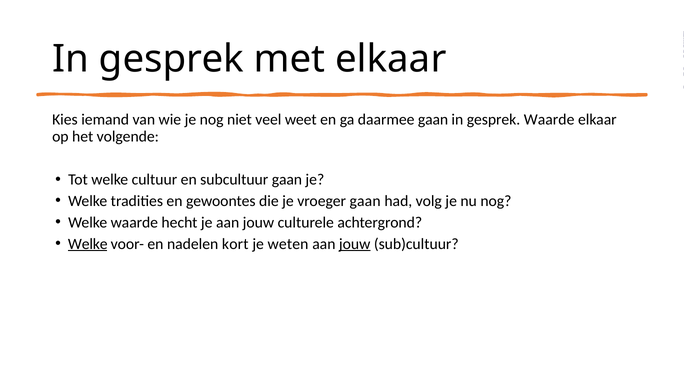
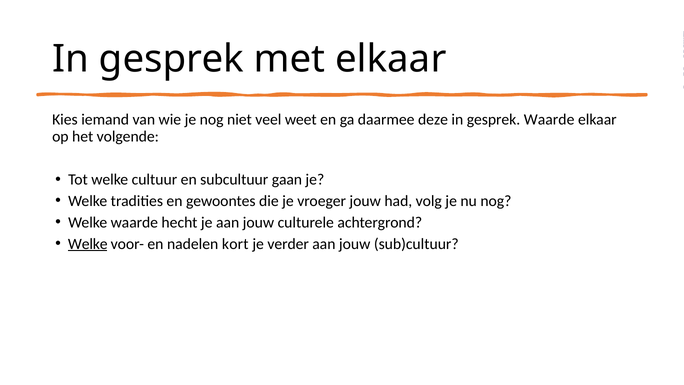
daarmee gaan: gaan -> deze (433, 119)
vroeger gaan: gaan -> jouw (365, 201)
weten: weten -> verder (288, 244)
jouw underline: present -> none (355, 244)
